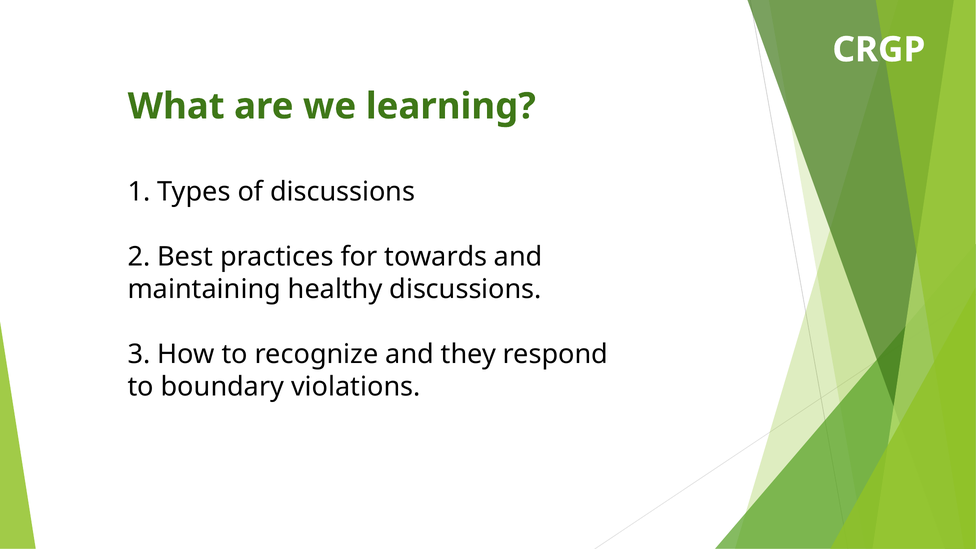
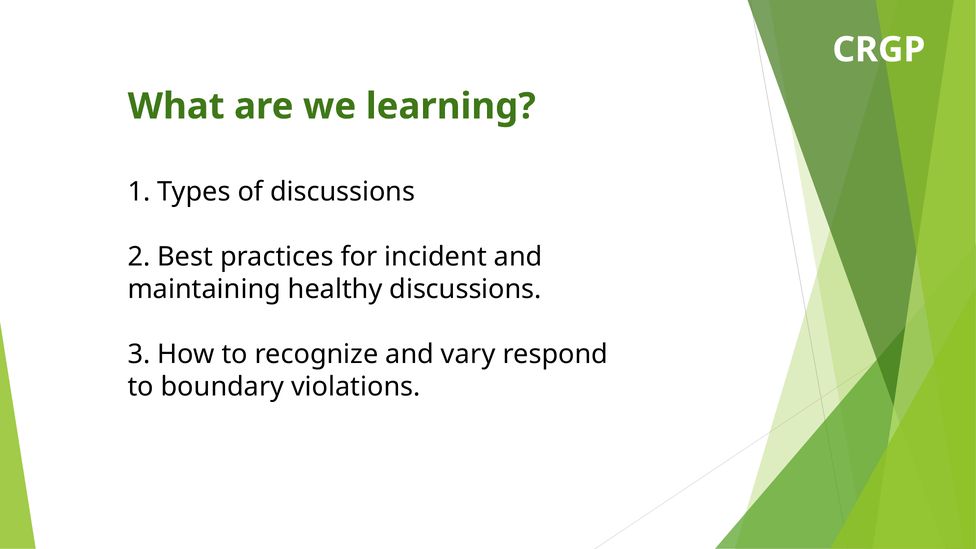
towards: towards -> incident (436, 257)
they: they -> vary (468, 354)
